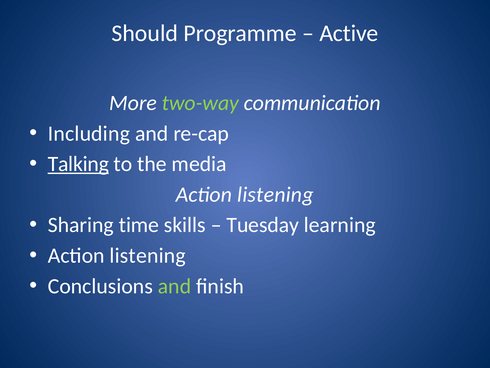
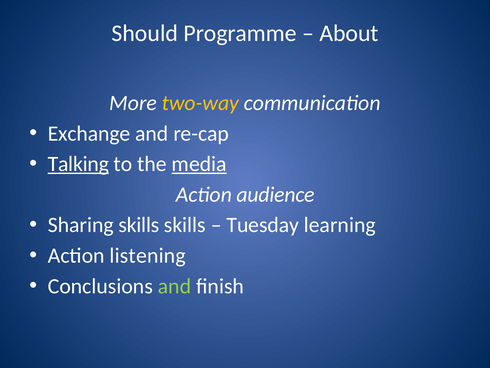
Active: Active -> About (349, 33)
two-way colour: light green -> yellow (200, 103)
Including: Including -> Exchange (89, 133)
media underline: none -> present (199, 164)
listening: listening -> audience (276, 194)
Sharing time: time -> skills (139, 225)
